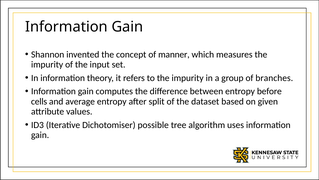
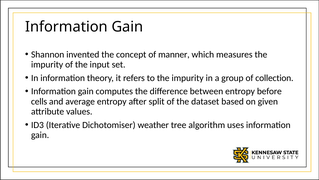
branches: branches -> collection (274, 78)
possible: possible -> weather (153, 125)
